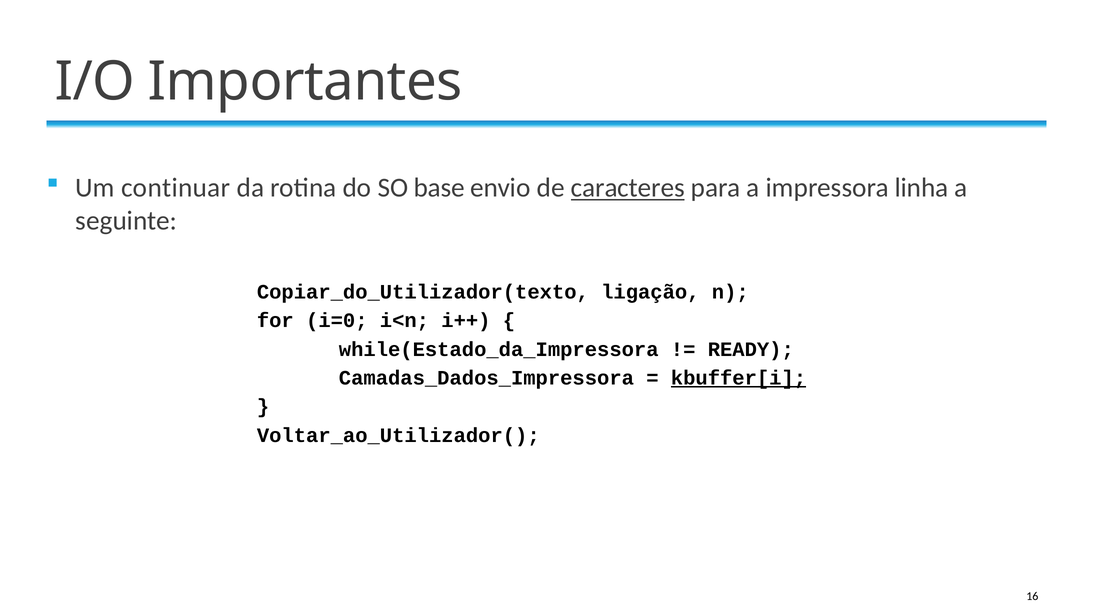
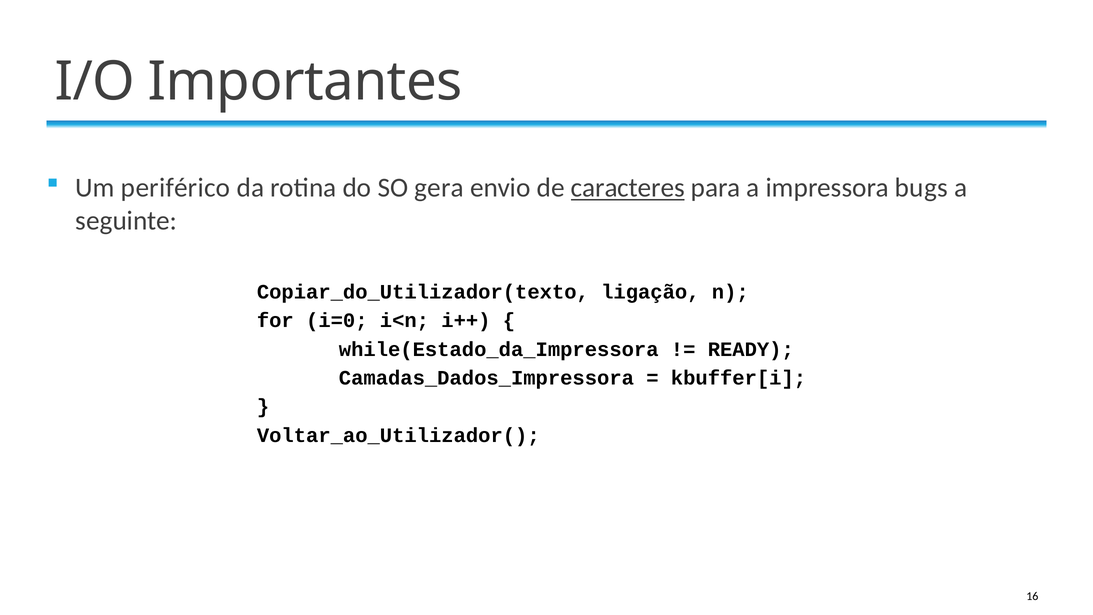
continuar: continuar -> periférico (176, 188)
base: base -> gera (439, 188)
linha: linha -> bugs (921, 188)
kbuffer[i underline: present -> none (738, 378)
